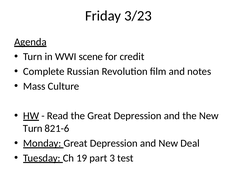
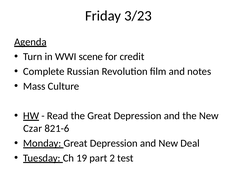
Turn: Turn -> Czar (33, 128)
3: 3 -> 2 (112, 158)
